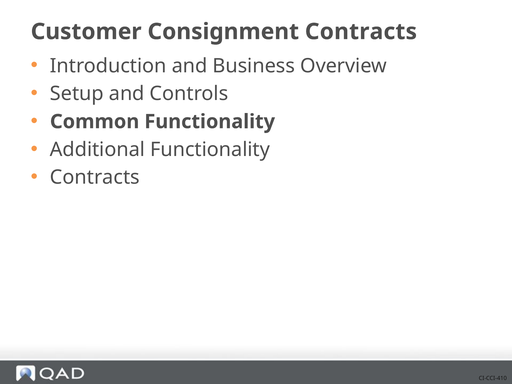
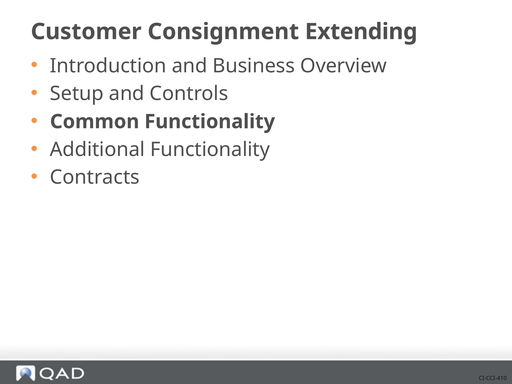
Consignment Contracts: Contracts -> Extending (361, 32)
